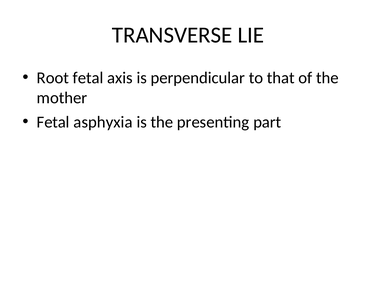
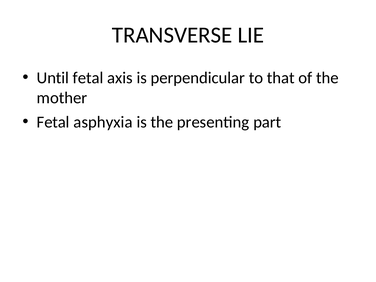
Root: Root -> Until (53, 78)
